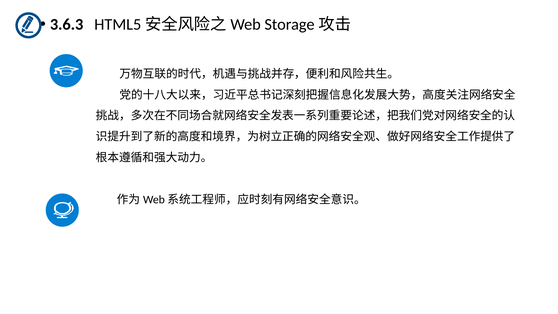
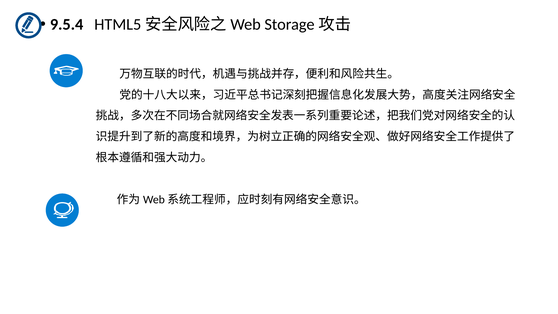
3.6.3: 3.6.3 -> 9.5.4 (67, 24)
